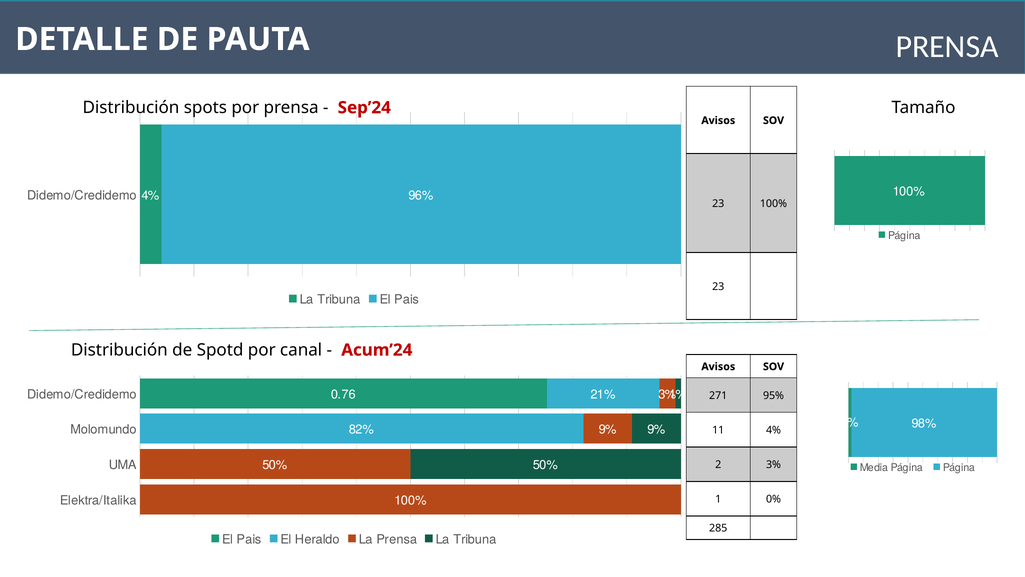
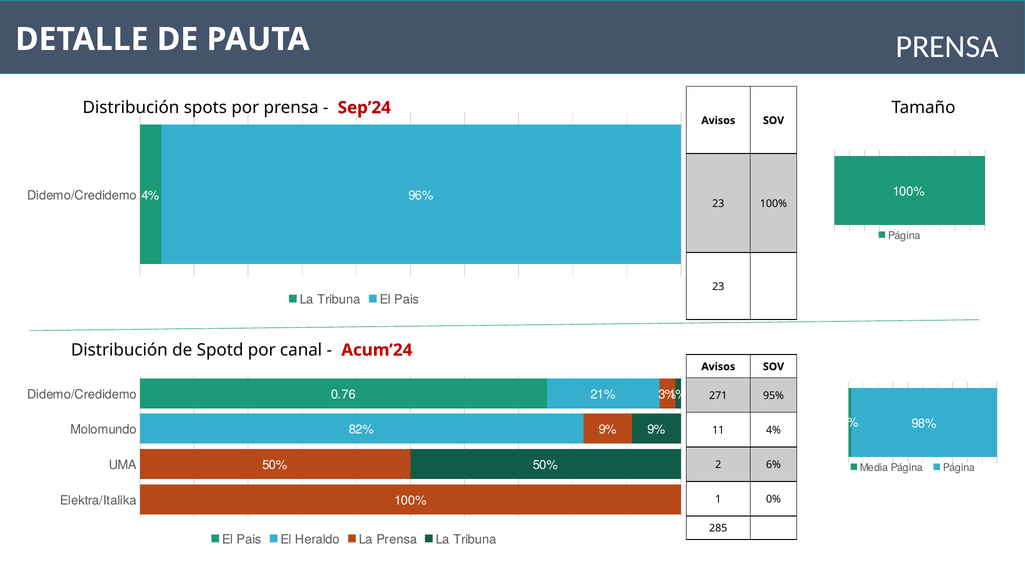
2 3%: 3% -> 6% (774, 464)
